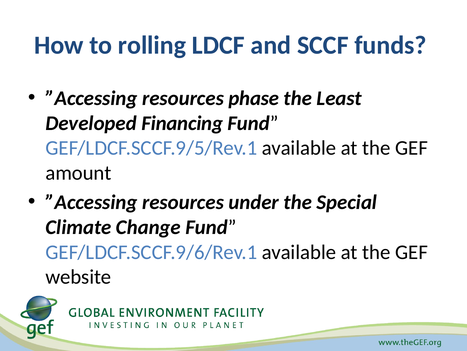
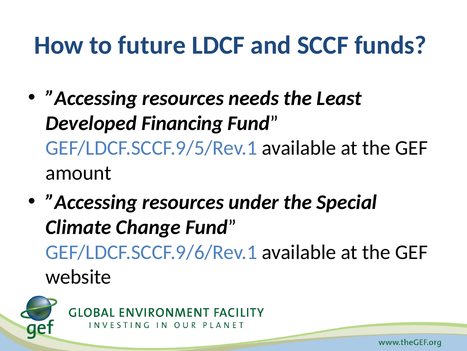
rolling: rolling -> future (152, 45)
phase: phase -> needs (254, 98)
